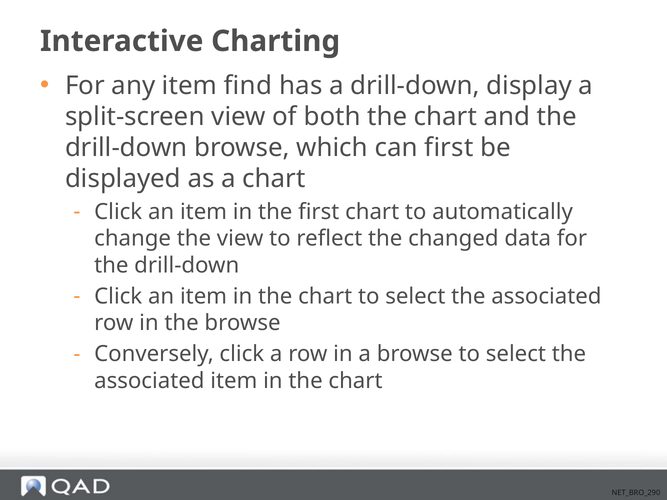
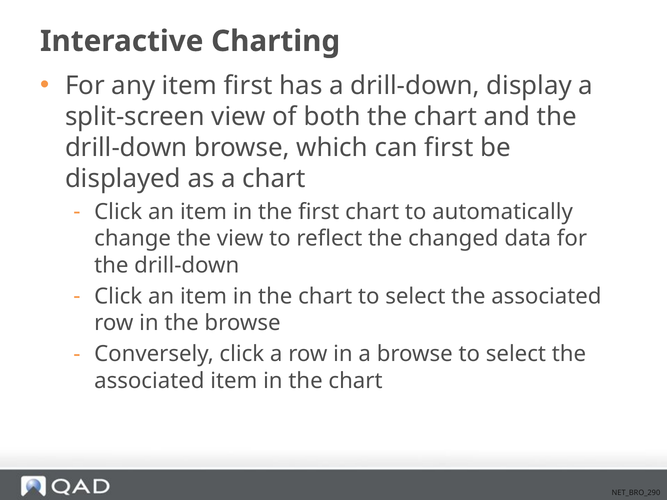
item find: find -> first (248, 86)
